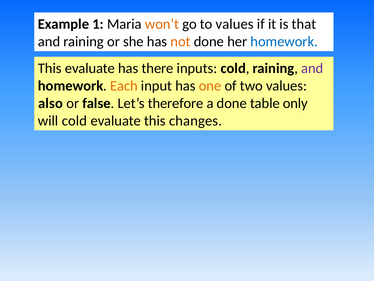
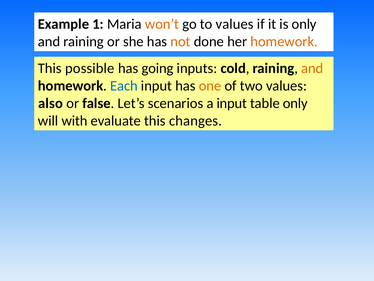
is that: that -> only (304, 24)
homework colour: blue -> orange (284, 42)
This evaluate: evaluate -> possible (90, 68)
there: there -> going (158, 68)
and colour: purple -> orange (312, 68)
Each colour: orange -> blue (124, 86)
therefore: therefore -> scenarios (176, 103)
a done: done -> input (232, 103)
will cold: cold -> with (75, 121)
